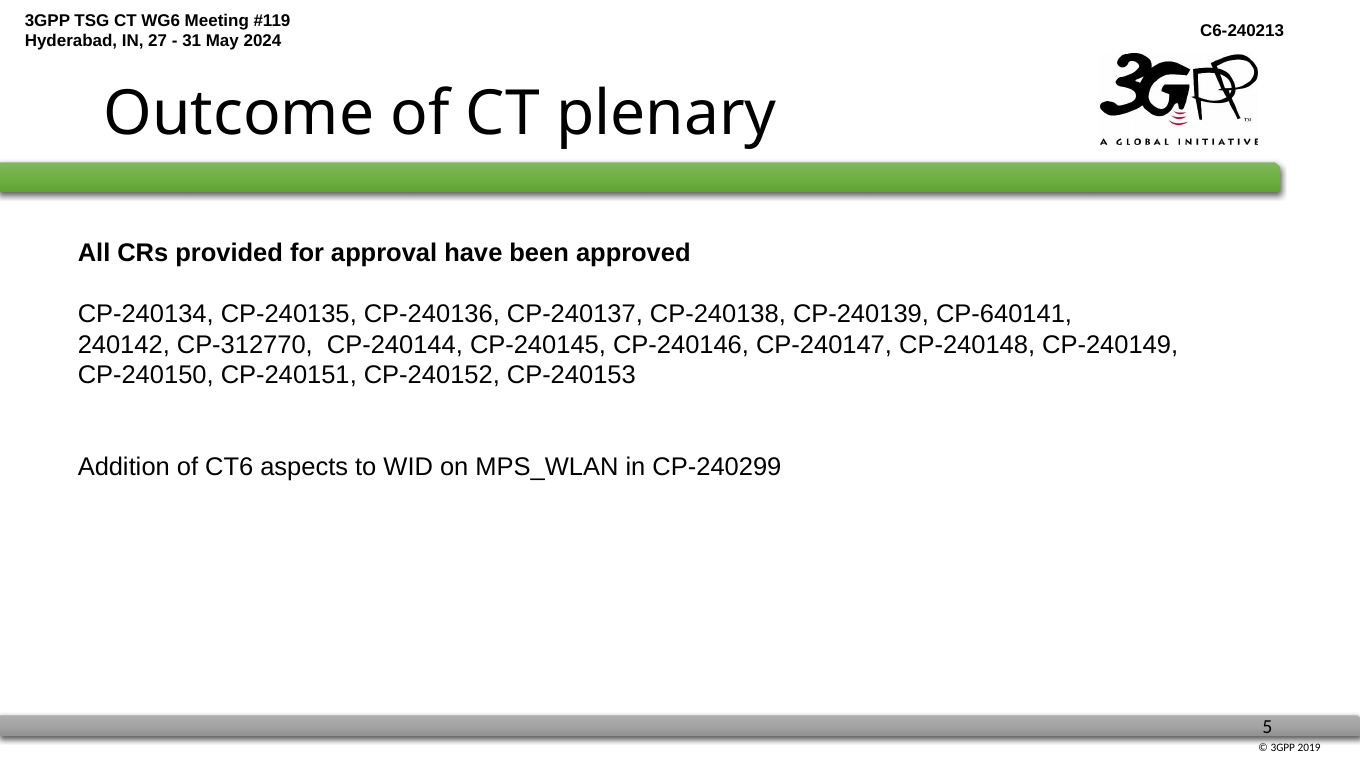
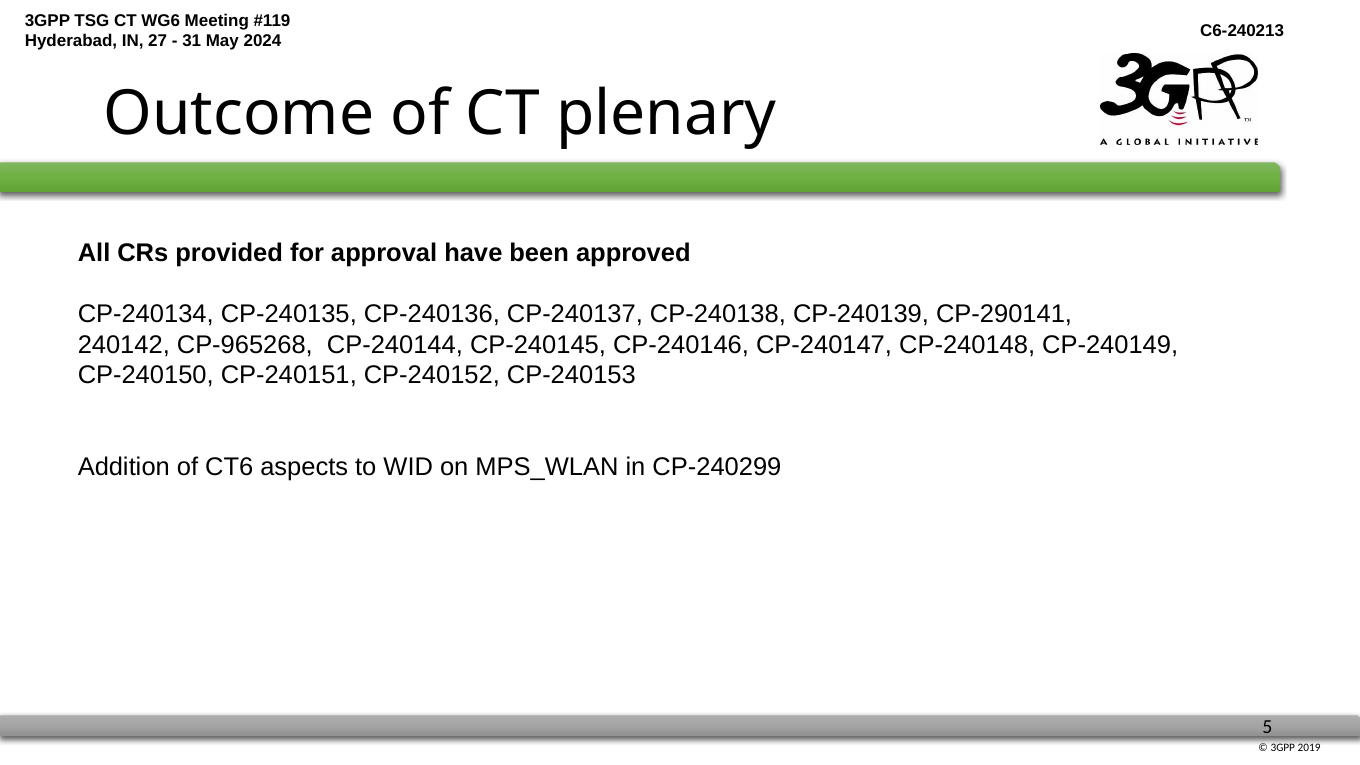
CP-640141: CP-640141 -> CP-290141 (1004, 314)
CP-312770: CP-312770 -> CP-965268 (245, 345)
